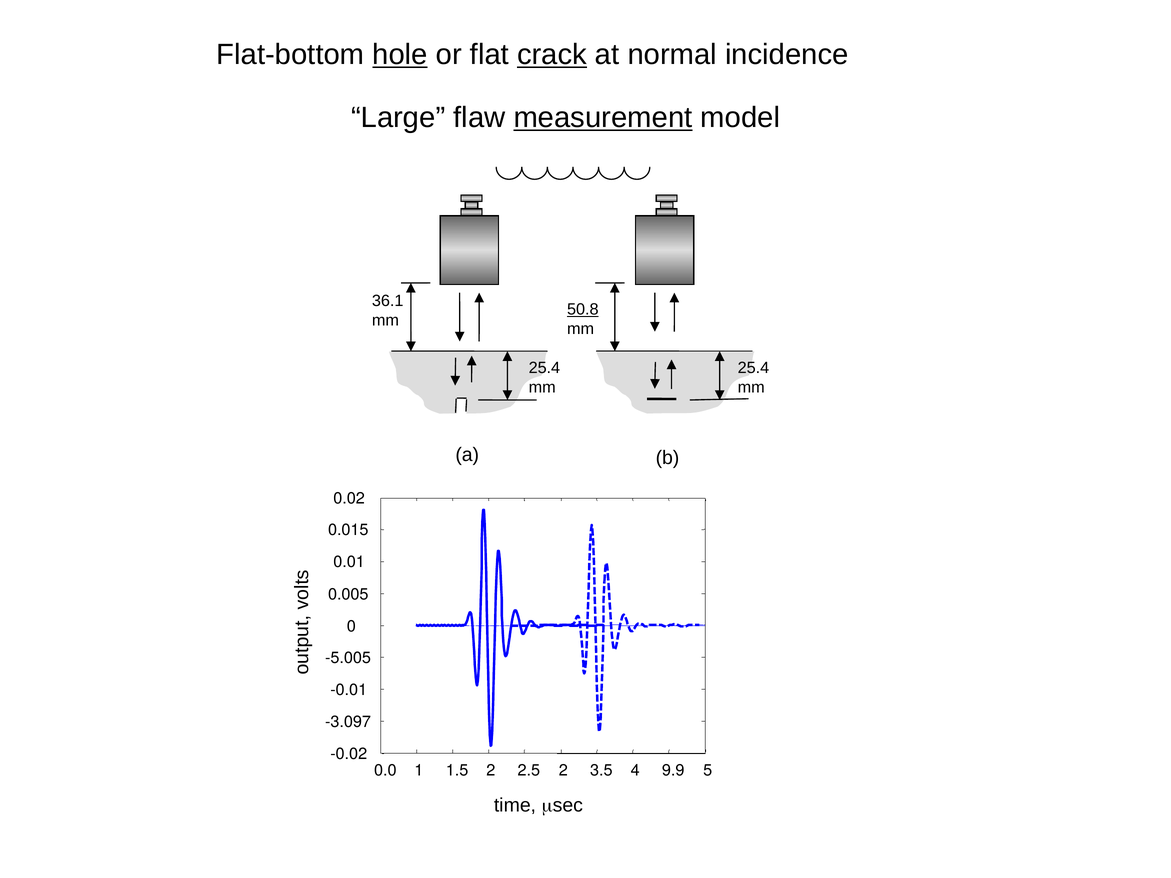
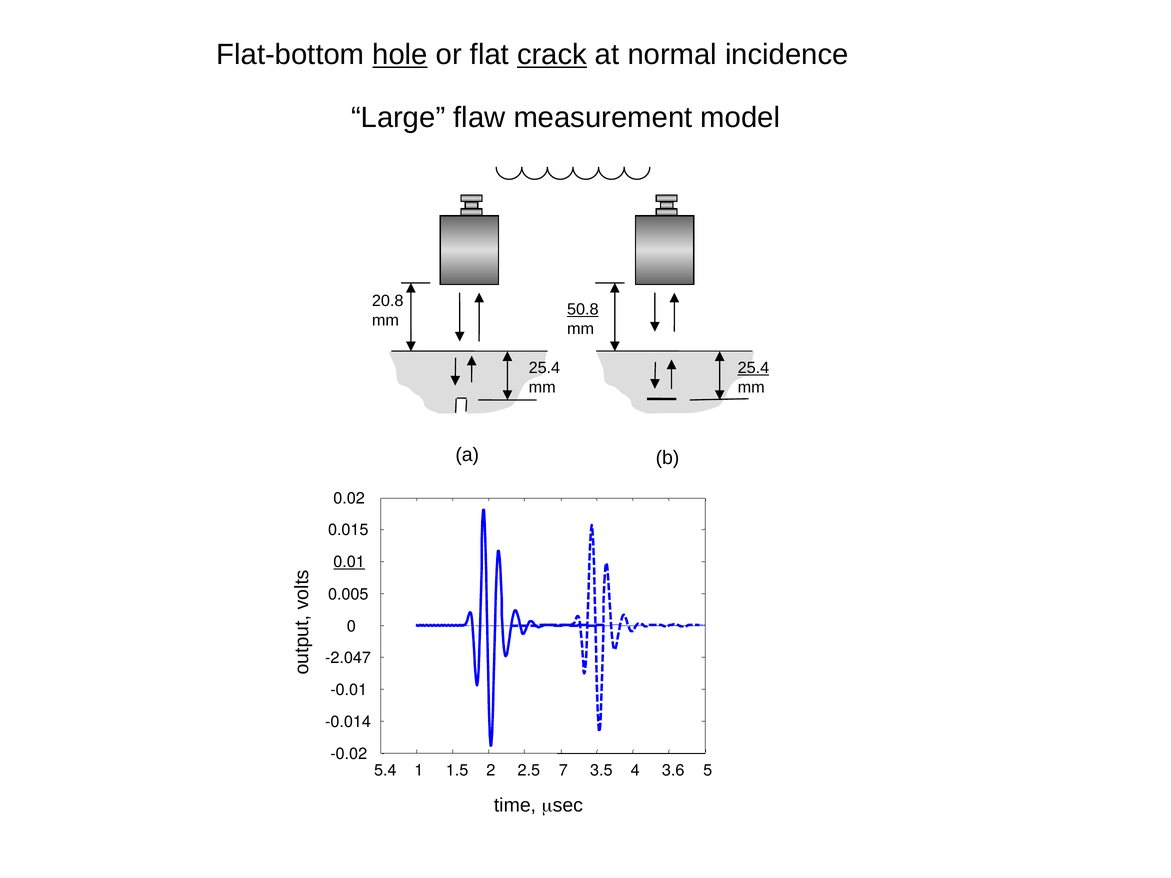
measurement underline: present -> none (603, 118)
36.1: 36.1 -> 20.8 (388, 301)
25.4 underline: none -> present (753, 368)
0.01 underline: none -> present (349, 562)
-5.005: -5.005 -> -2.047 (348, 658)
-3.097: -3.097 -> -0.014 (348, 722)
0.0: 0.0 -> 5.4 (385, 770)
2.5 2: 2 -> 7 (563, 770)
9.9: 9.9 -> 3.6 (673, 770)
